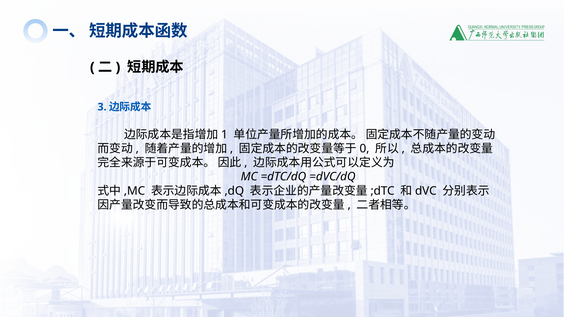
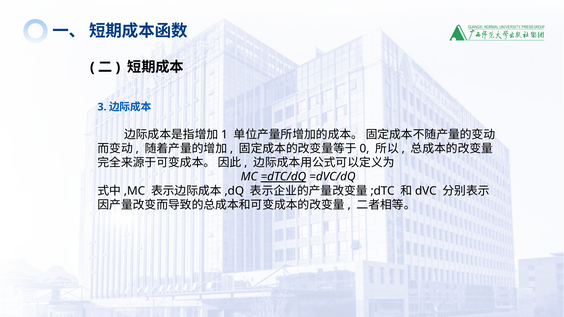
=dTC/dQ underline: none -> present (283, 177)
